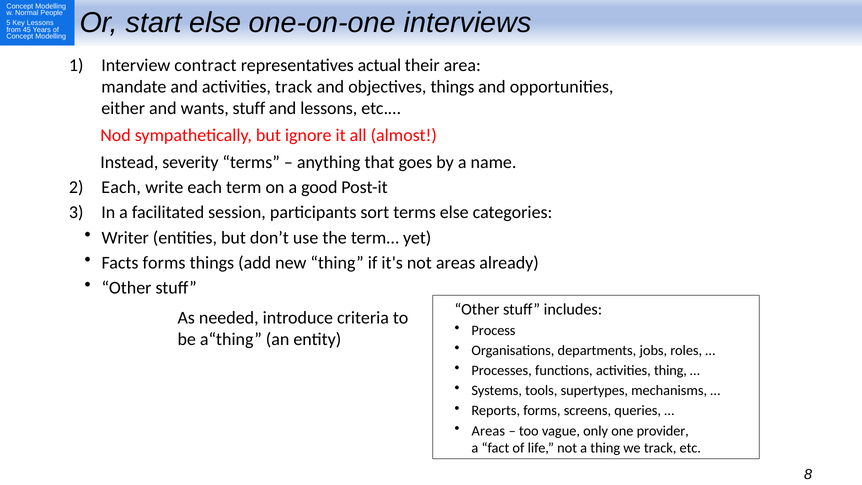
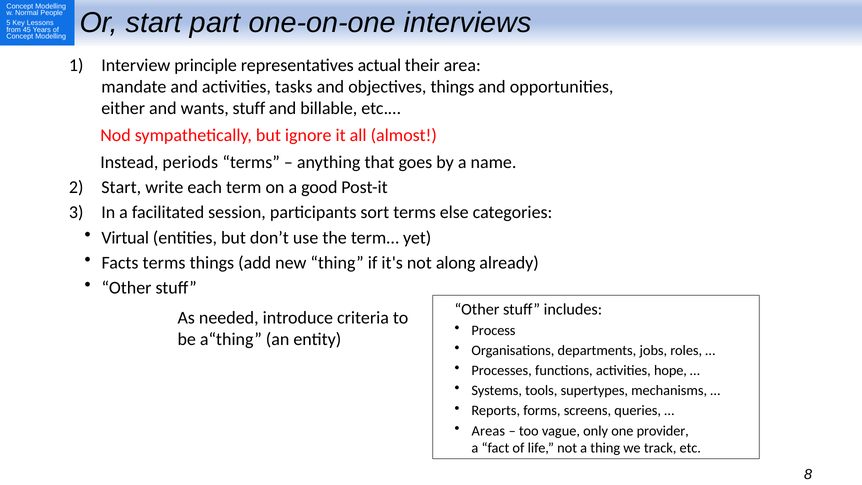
start else: else -> part (215, 23)
contract: contract -> principle (206, 65)
activities track: track -> tasks (294, 87)
and lessons: lessons -> billable (329, 108)
severity: severity -> periods (190, 162)
Each: Each -> Start (121, 187)
Writer: Writer -> Virtual (125, 238)
Facts forms: forms -> terms (164, 263)
not areas: areas -> along (456, 263)
activities thing: thing -> hope (670, 370)
